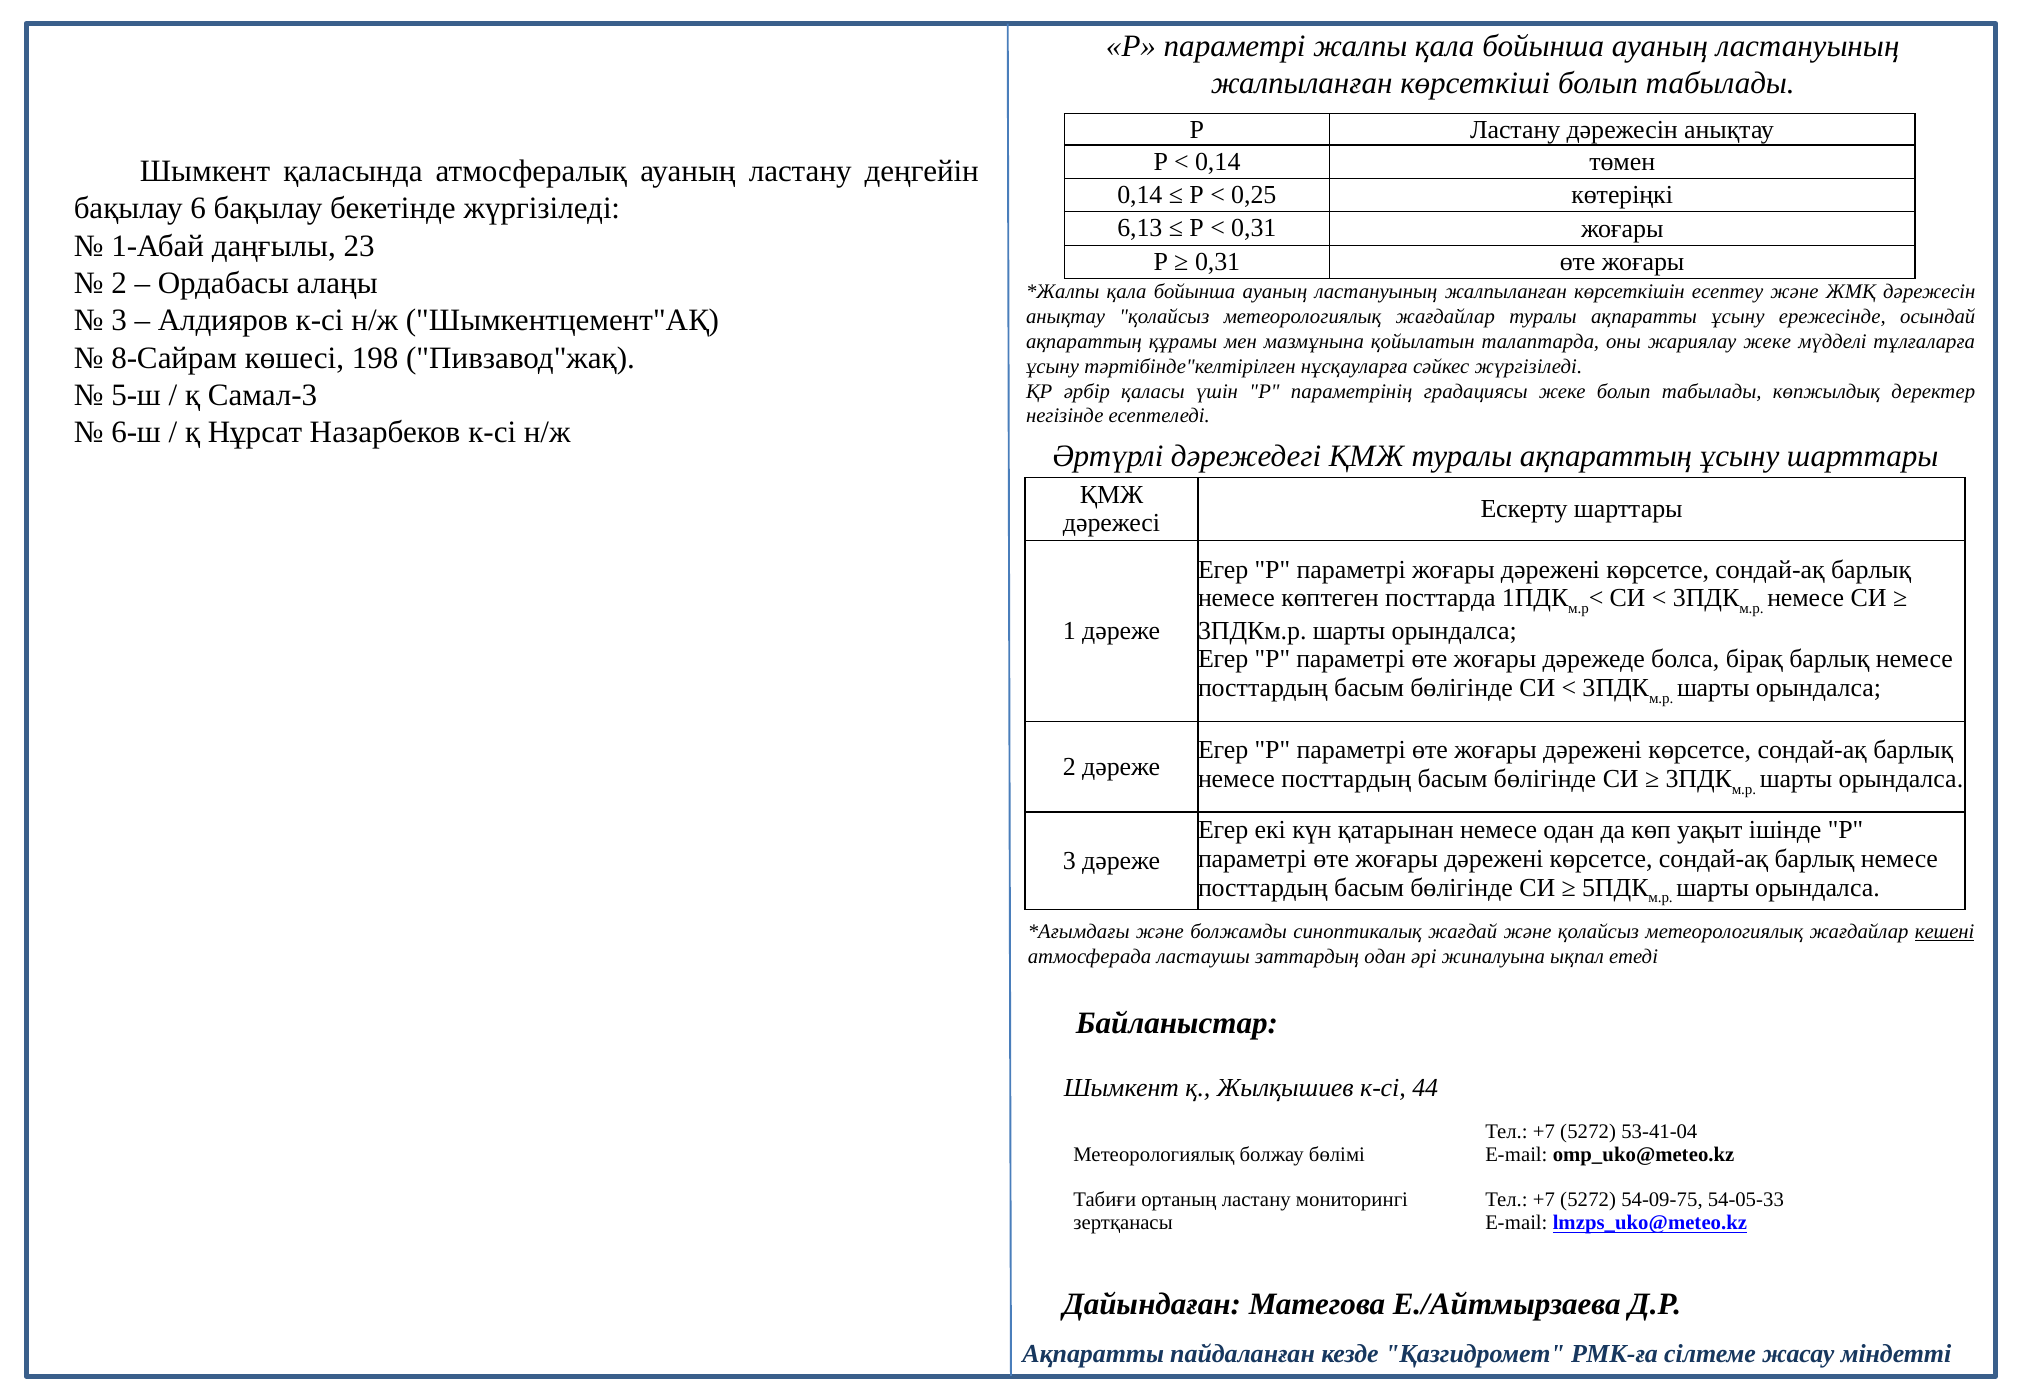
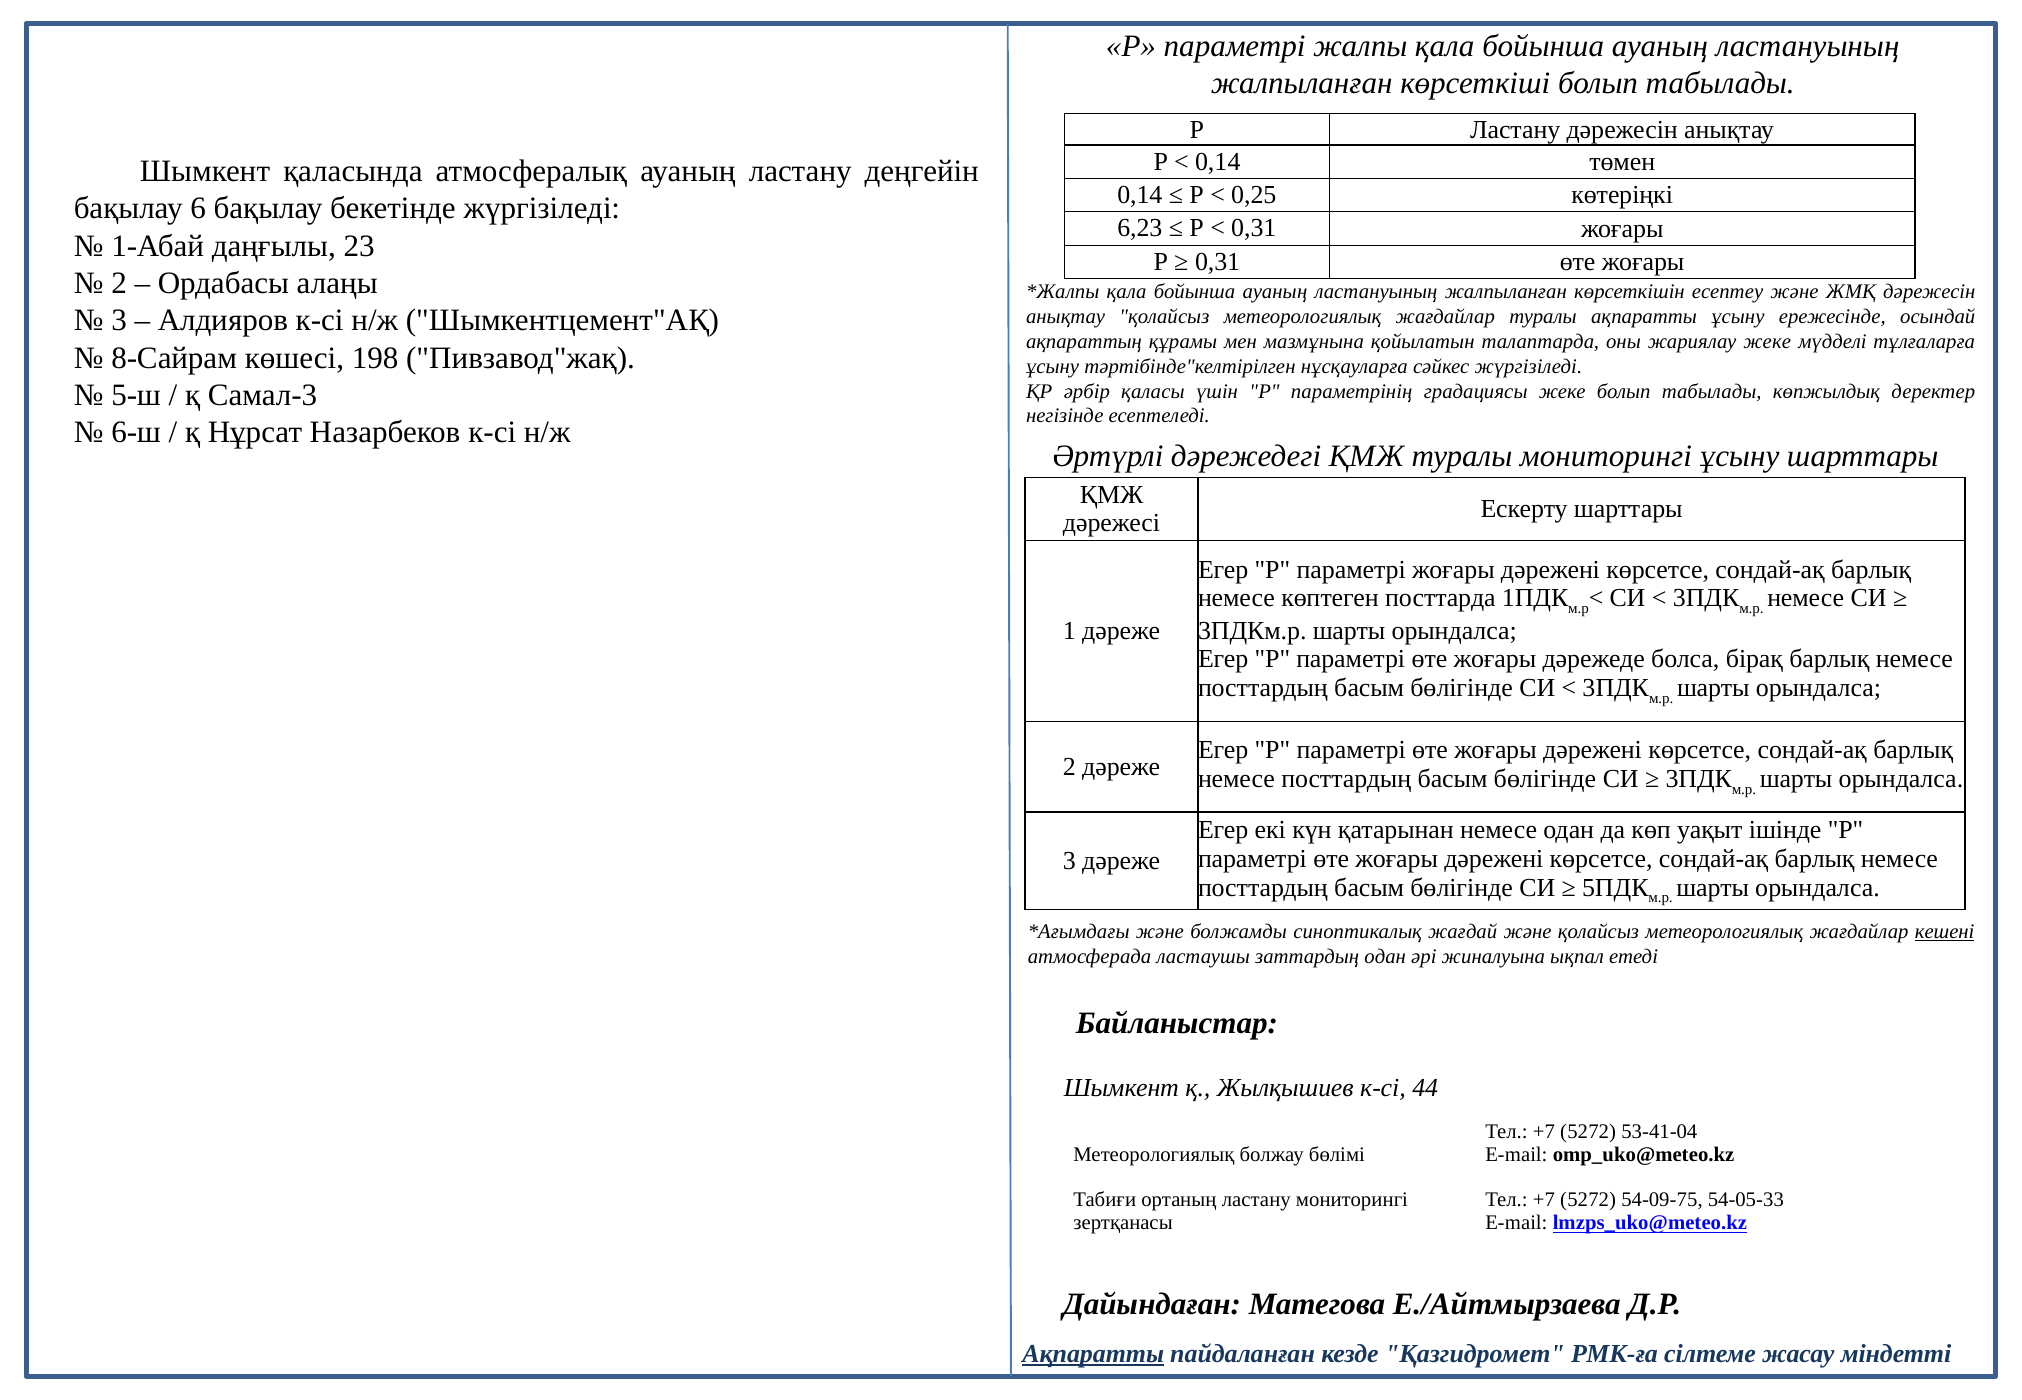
6,13: 6,13 -> 6,23 (1140, 228)
туралы ақпараттың: ақпараттың -> мониторингі (1606, 456)
Ақпаратты underline: none -> present (1093, 1353)
